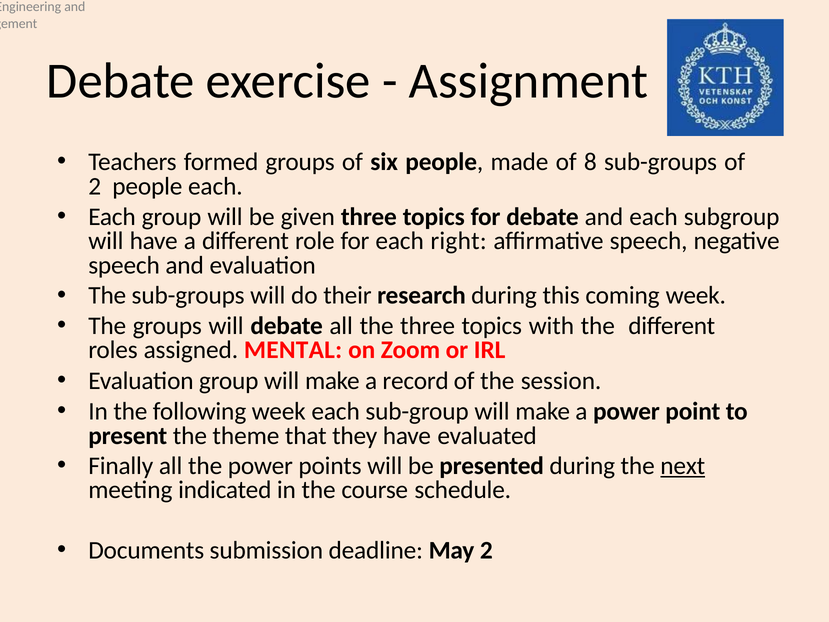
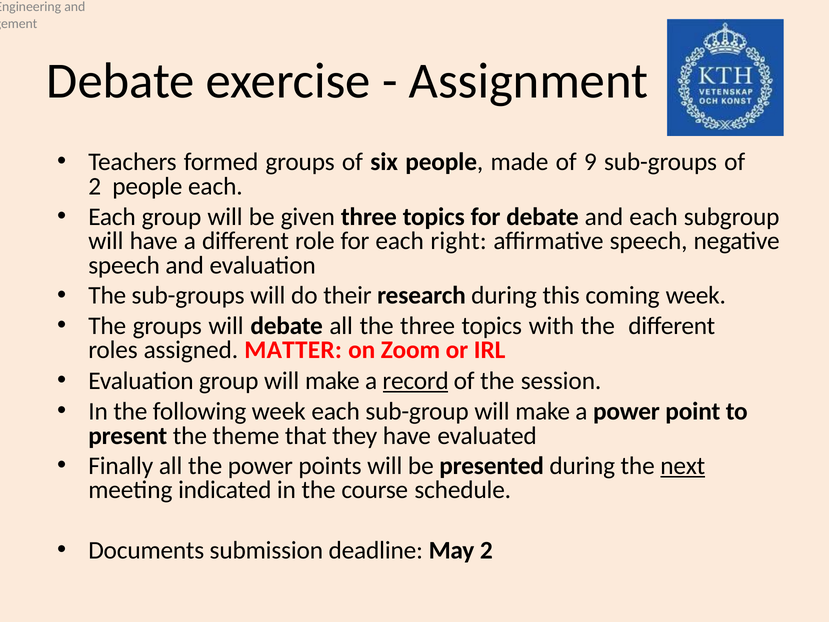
8: 8 -> 9 (590, 162)
MENTAL: MENTAL -> MATTER (293, 350)
record underline: none -> present (416, 381)
